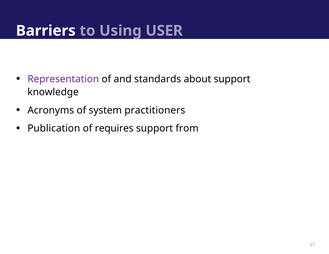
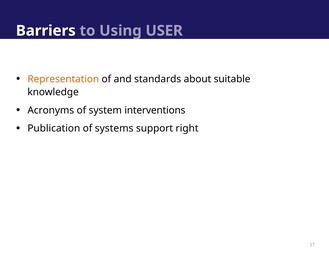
Representation colour: purple -> orange (63, 79)
about support: support -> suitable (232, 79)
practitioners: practitioners -> interventions (155, 110)
requires: requires -> systems (114, 129)
from: from -> right (187, 129)
